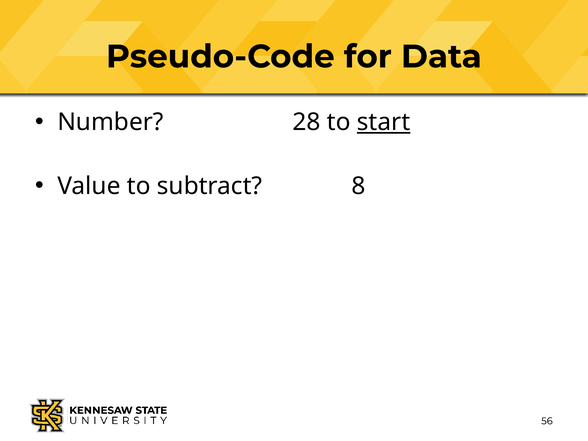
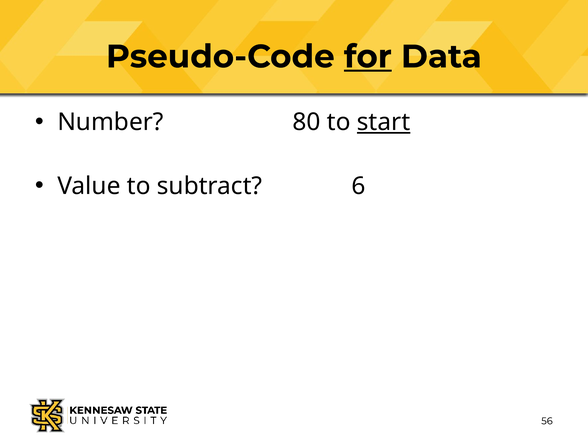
for underline: none -> present (368, 57)
28: 28 -> 80 (307, 122)
8: 8 -> 6 (358, 186)
